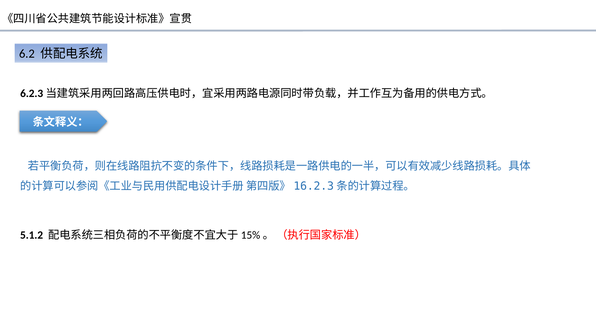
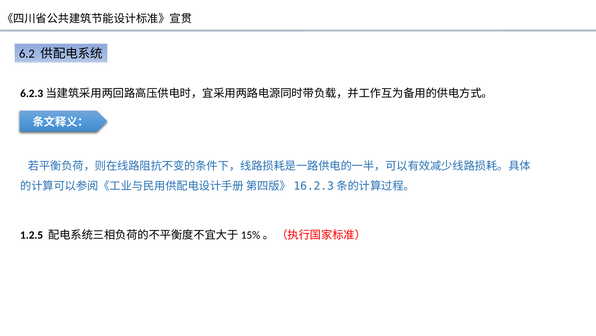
5.1.2: 5.1.2 -> 1.2.5 (32, 234)
